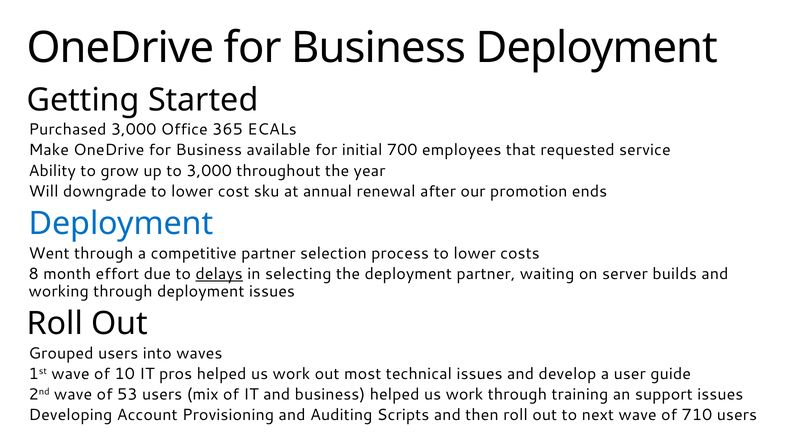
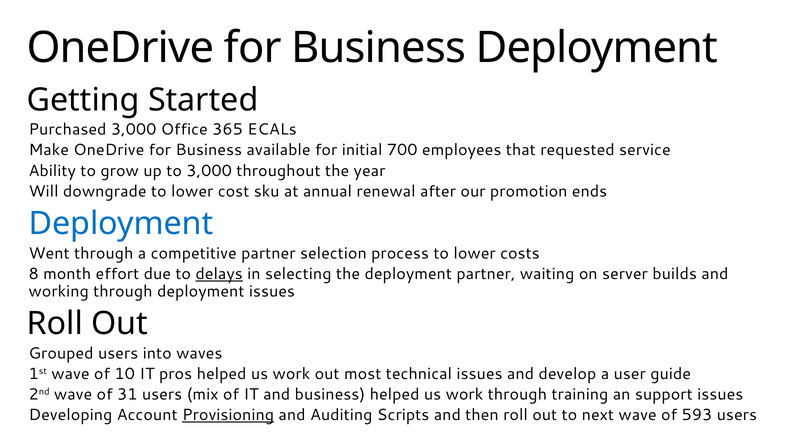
53: 53 -> 31 (127, 395)
Provisioning underline: none -> present (228, 415)
710: 710 -> 593 (697, 415)
